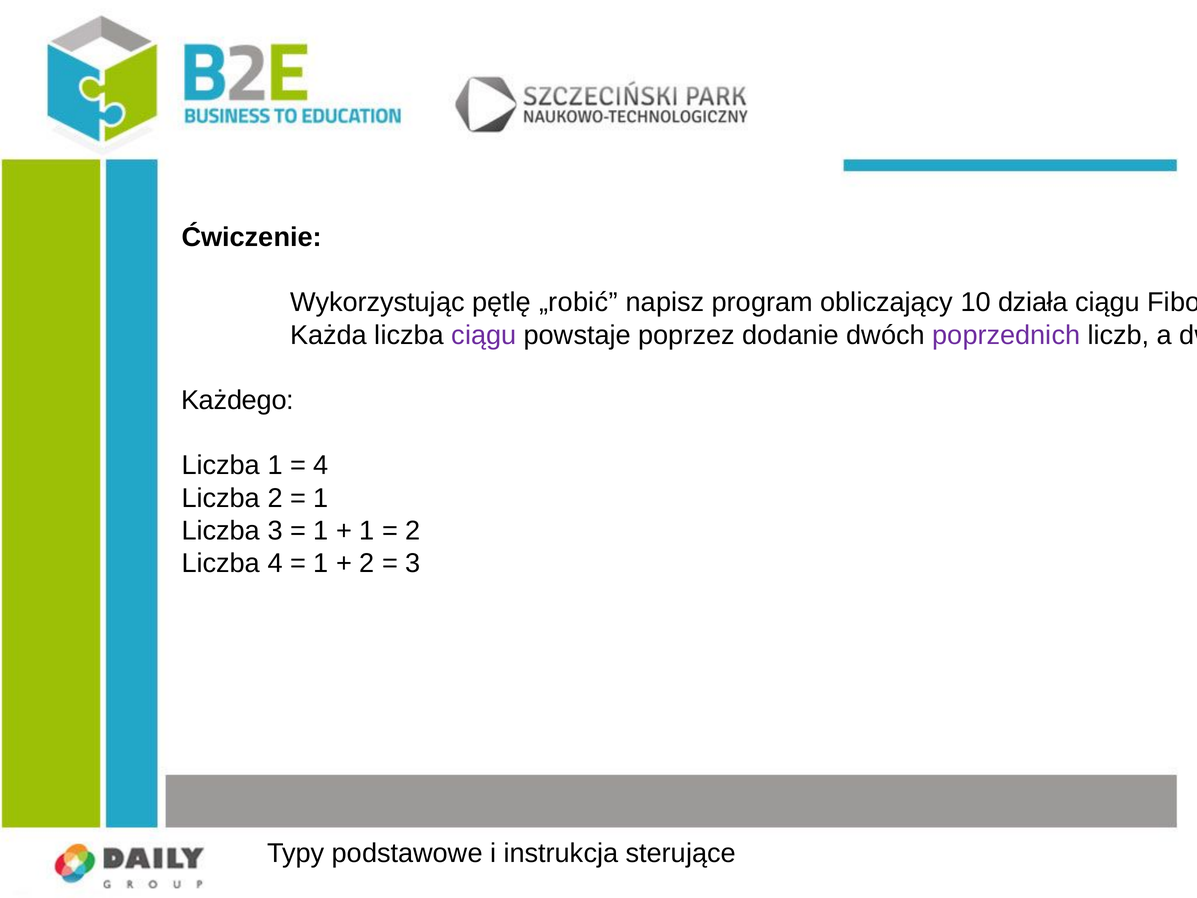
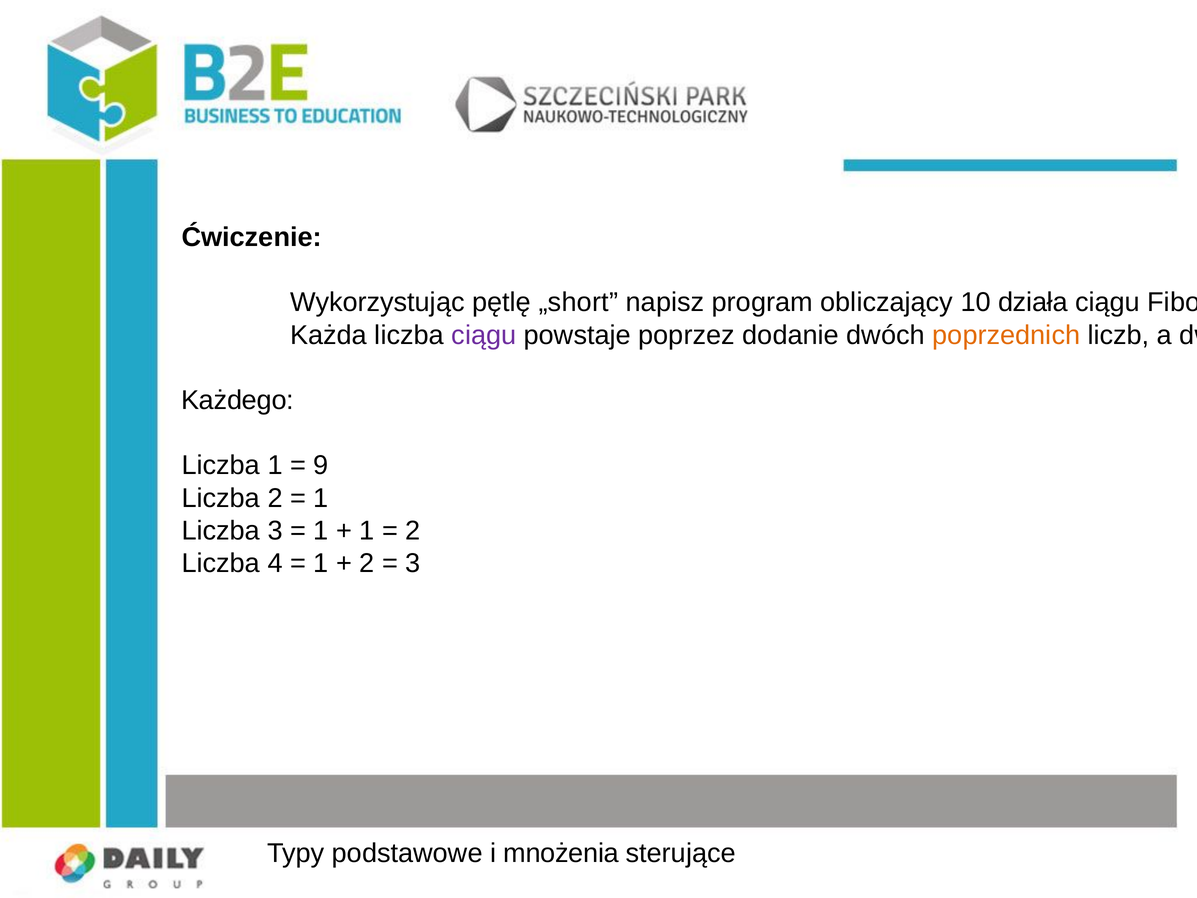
„robić: „robić -> „short (578, 302)
poprzednich colour: purple -> orange (1006, 335)
4: 4 -> 9 (321, 465)
instrukcja: instrukcja -> mnożenia (561, 853)
